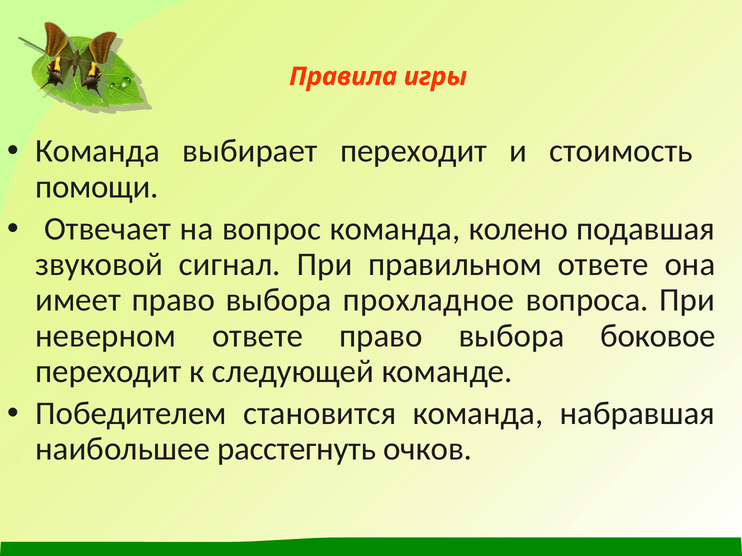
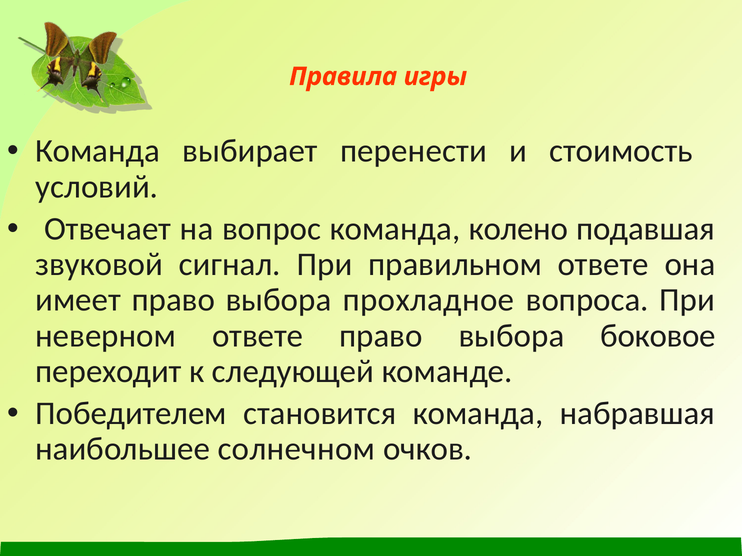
выбирает переходит: переходит -> перенести (413, 151)
помощи: помощи -> условий (97, 187)
расстегнуть: расстегнуть -> солнечном (296, 450)
